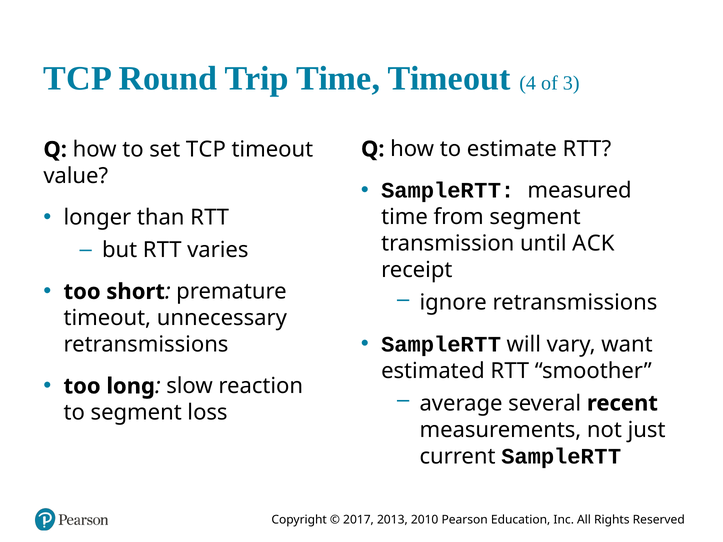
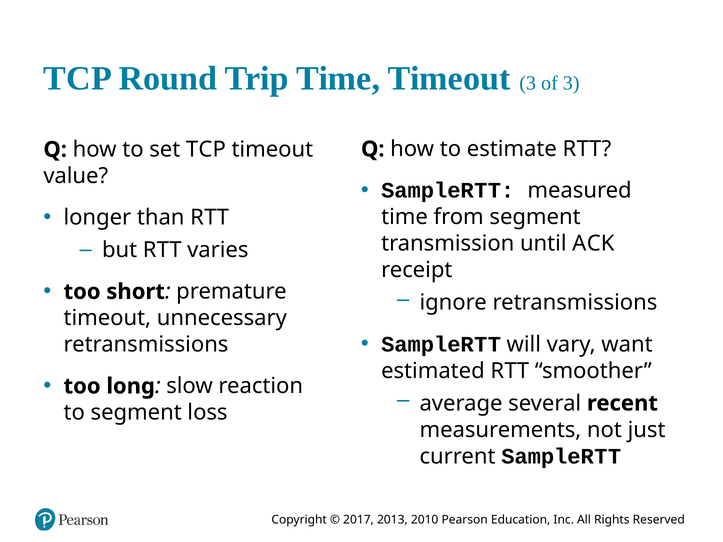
Timeout 4: 4 -> 3 (528, 83)
